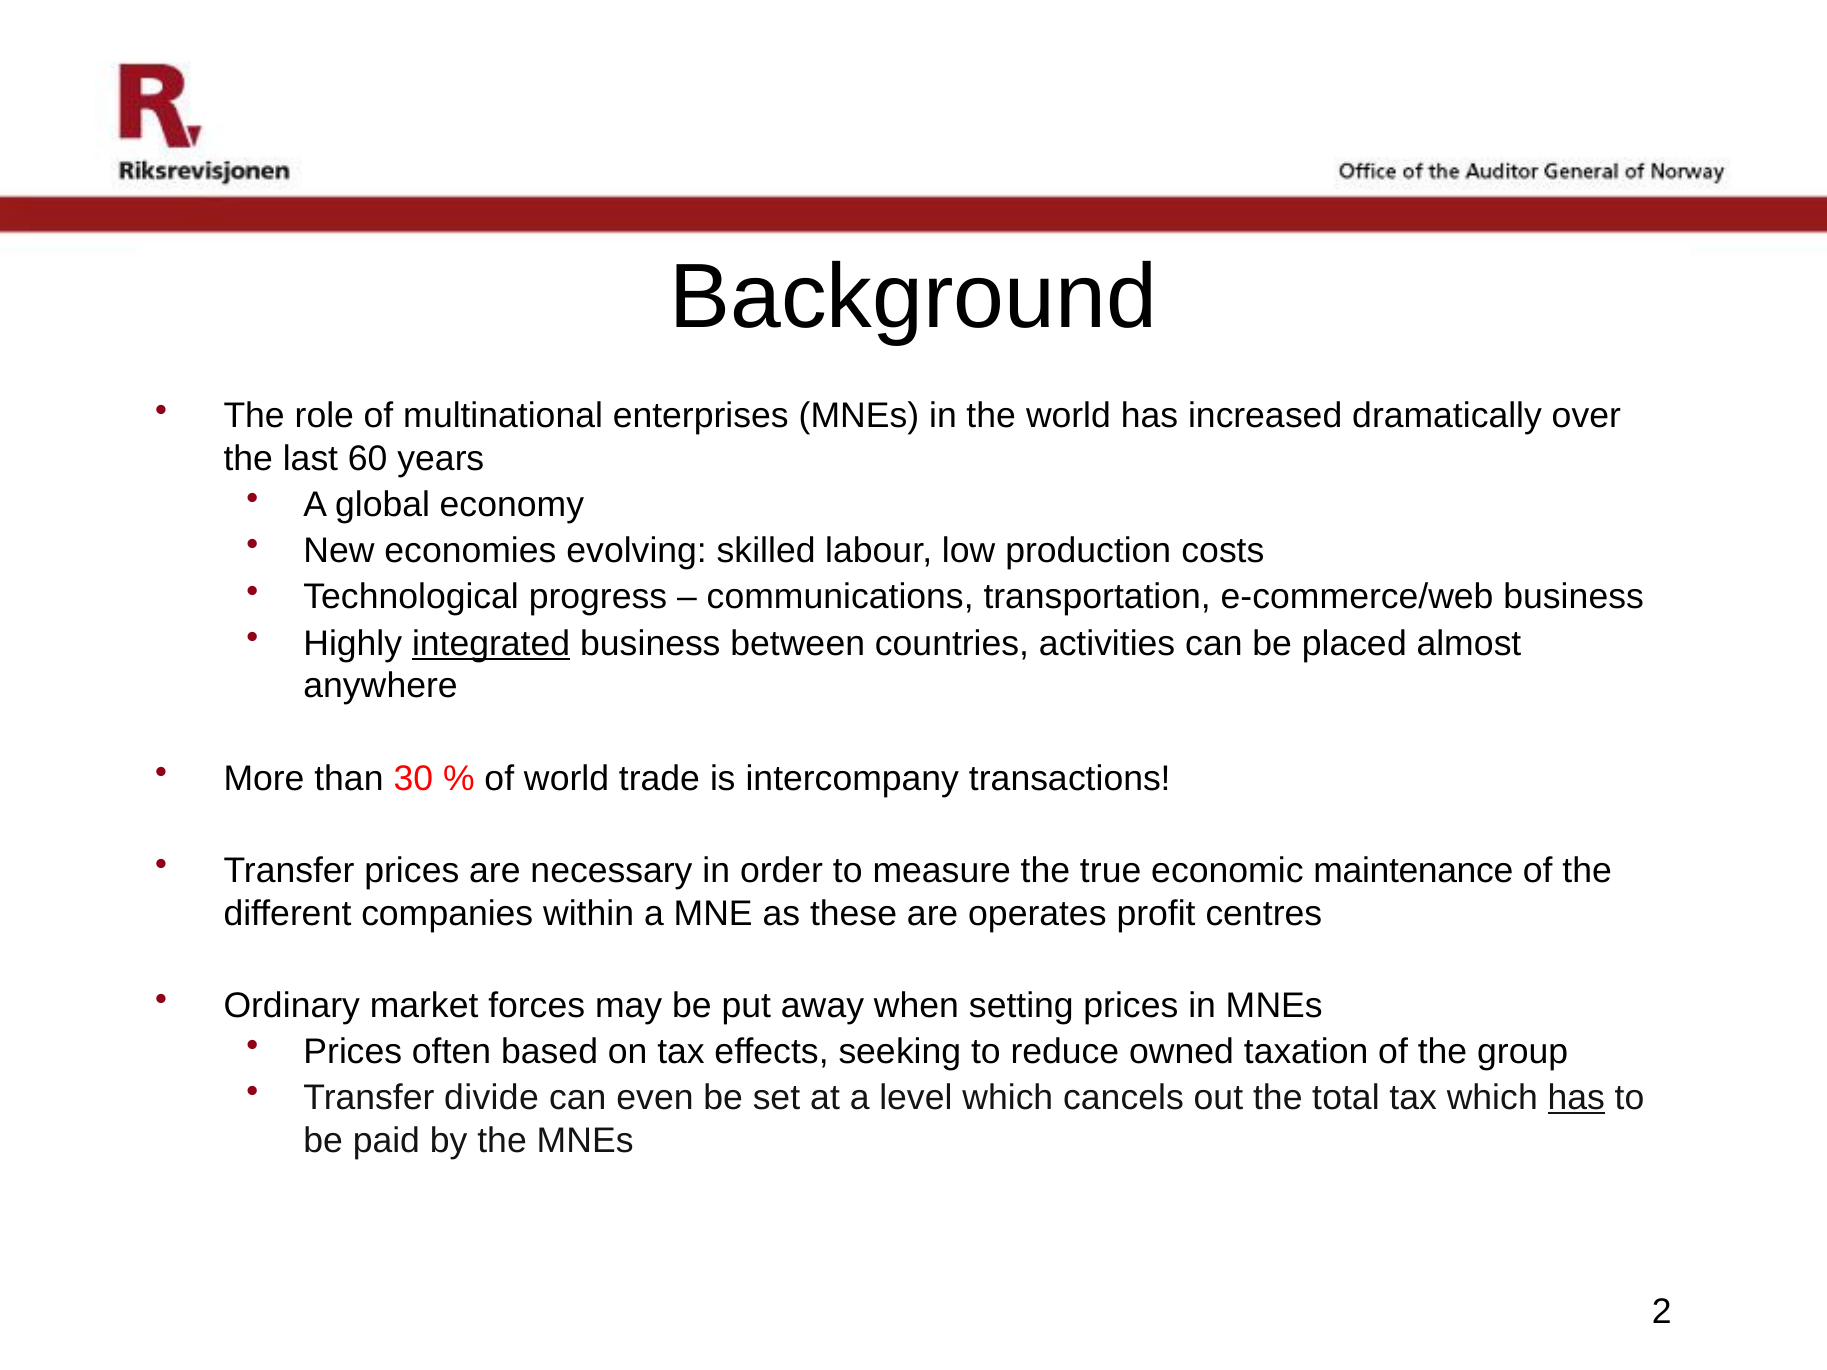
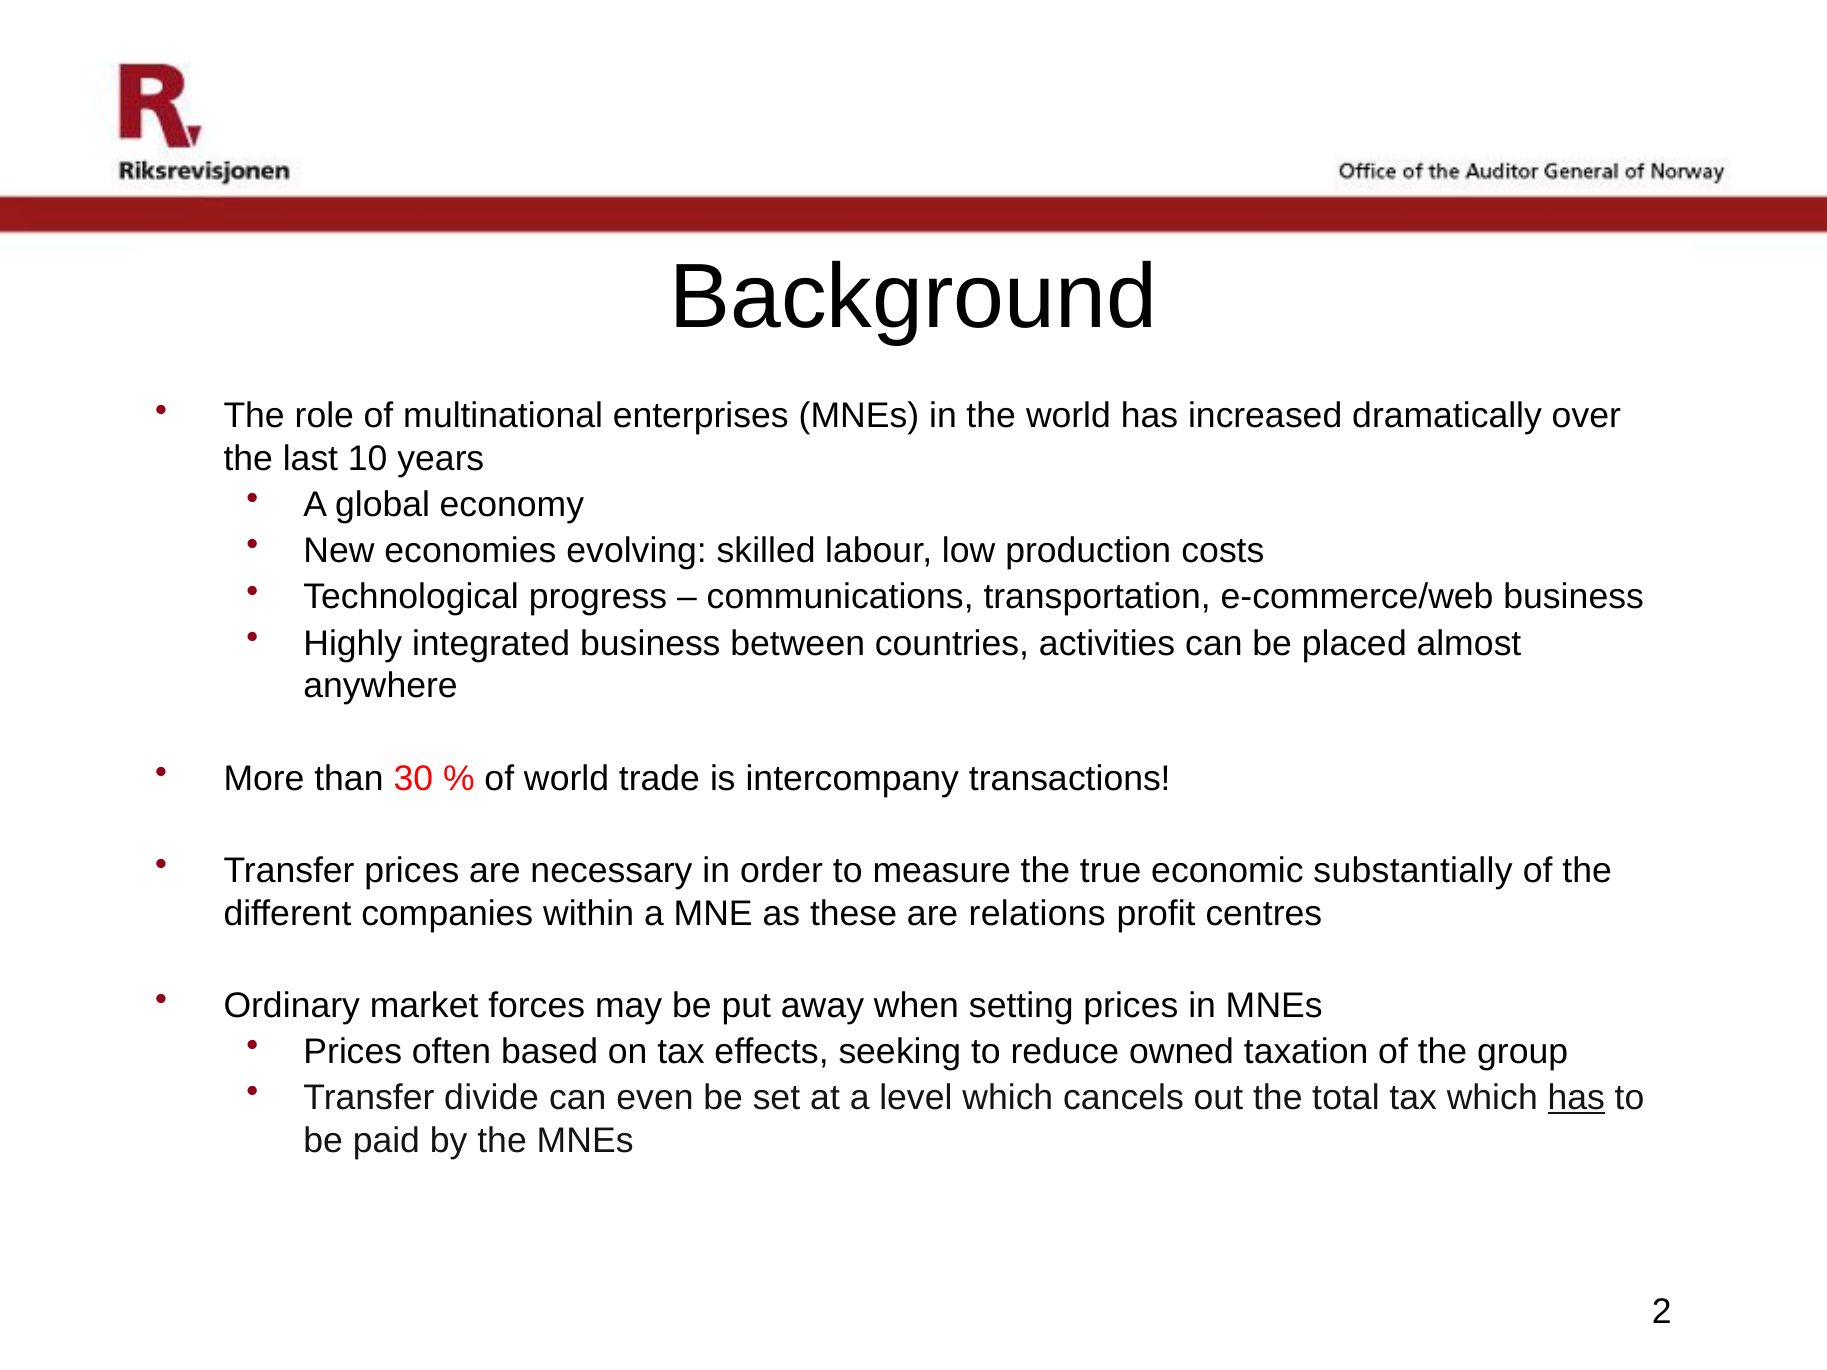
60: 60 -> 10 (368, 459)
integrated underline: present -> none (491, 644)
maintenance: maintenance -> substantially (1413, 871)
operates: operates -> relations (1037, 914)
